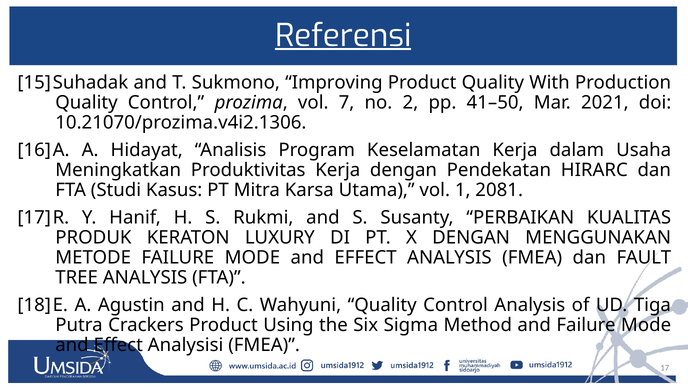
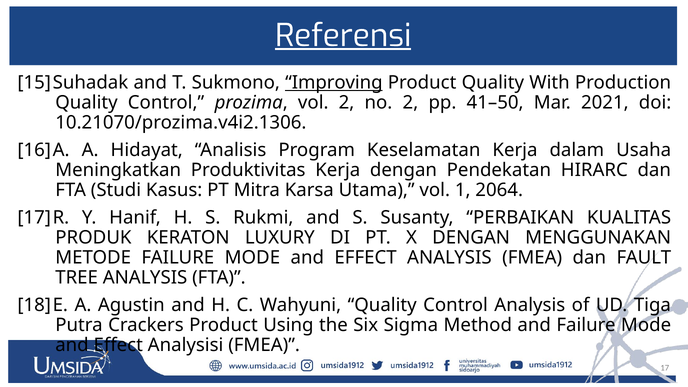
Improving underline: none -> present (334, 82)
vol 7: 7 -> 2 (347, 103)
2081: 2081 -> 2064 (499, 190)
